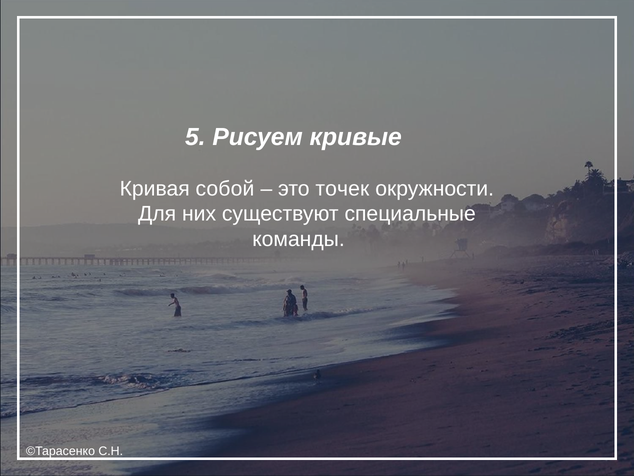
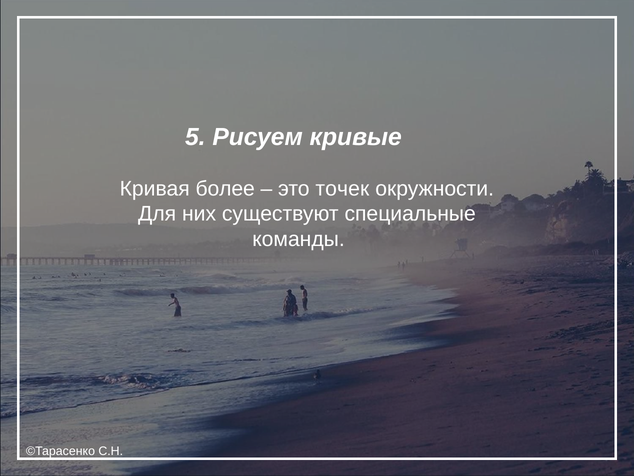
собой: собой -> более (225, 188)
